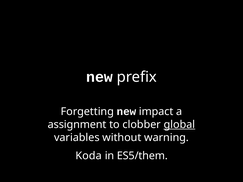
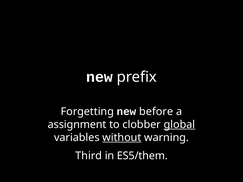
impact: impact -> before (156, 112)
without underline: none -> present (122, 138)
Koda: Koda -> Third (89, 156)
